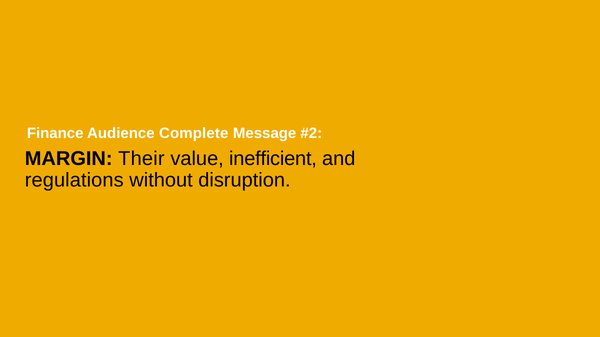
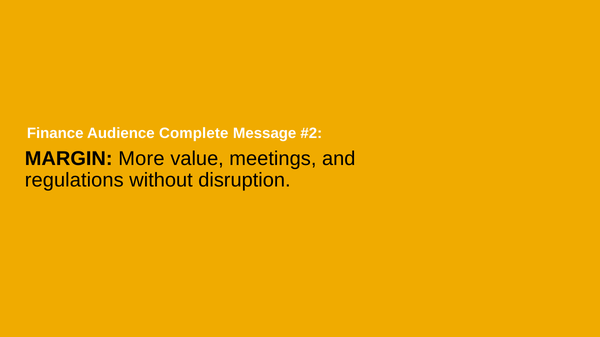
Their: Their -> More (141, 159)
inefficient: inefficient -> meetings (273, 159)
